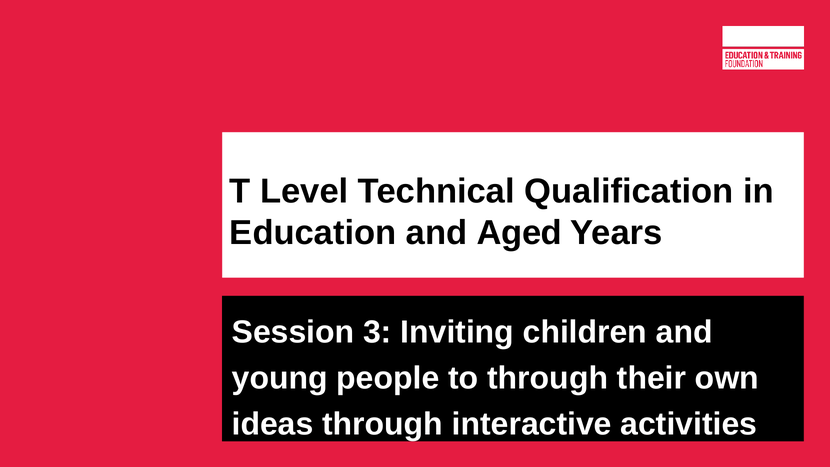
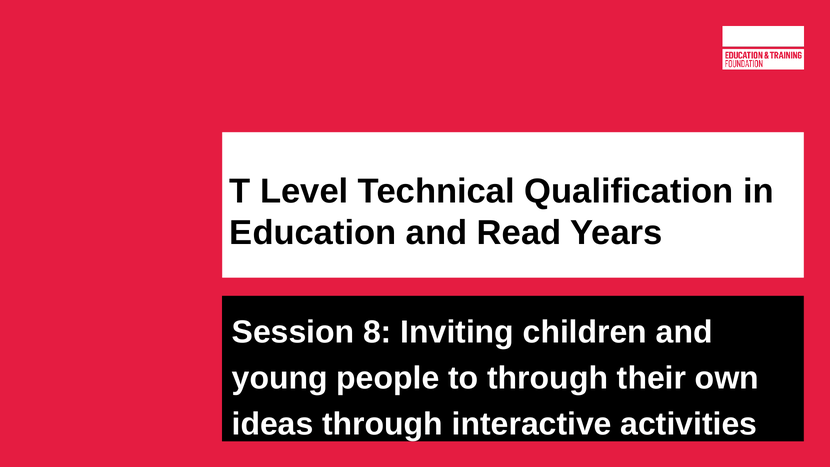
Aged: Aged -> Read (519, 233)
3: 3 -> 8 (377, 332)
